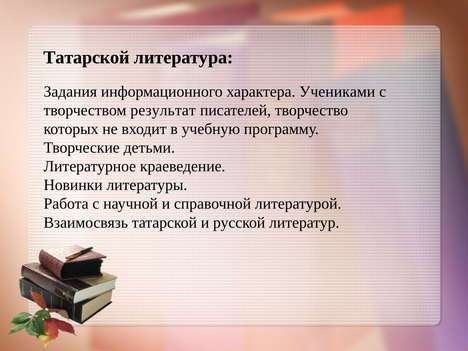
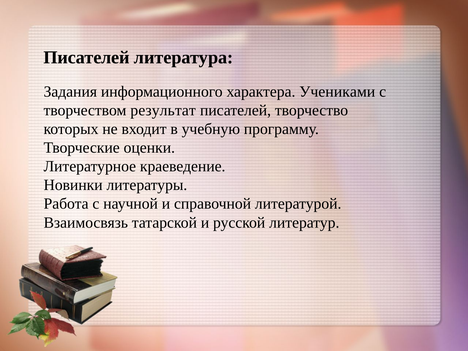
Татарской: Татарской -> Писателей (87, 57)
детьми: детьми -> оценки (149, 148)
